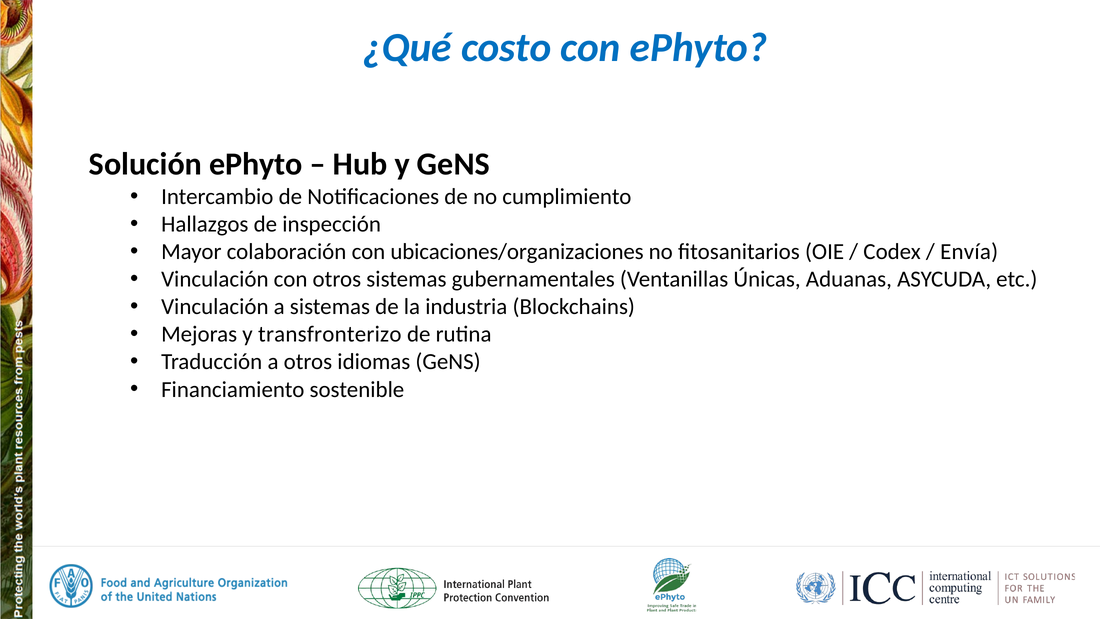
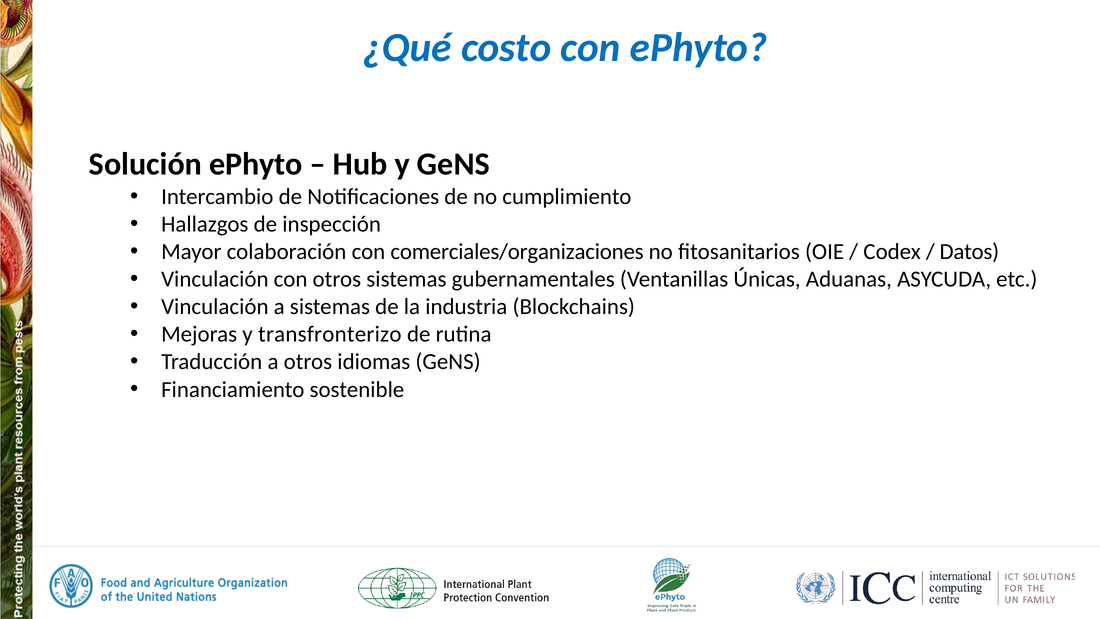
ubicaciones/organizaciones: ubicaciones/organizaciones -> comerciales/organizaciones (517, 252)
Envía: Envía -> Datos (969, 252)
